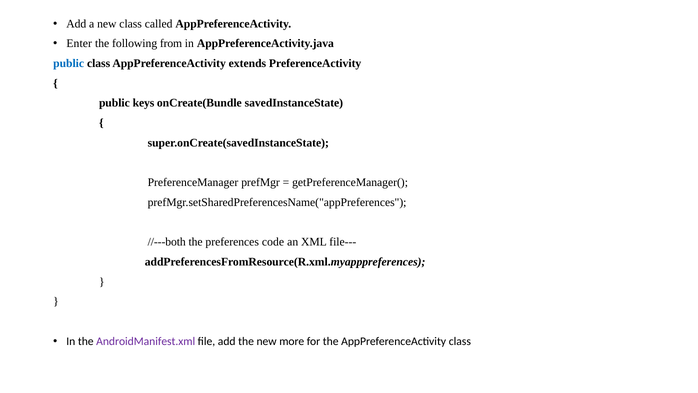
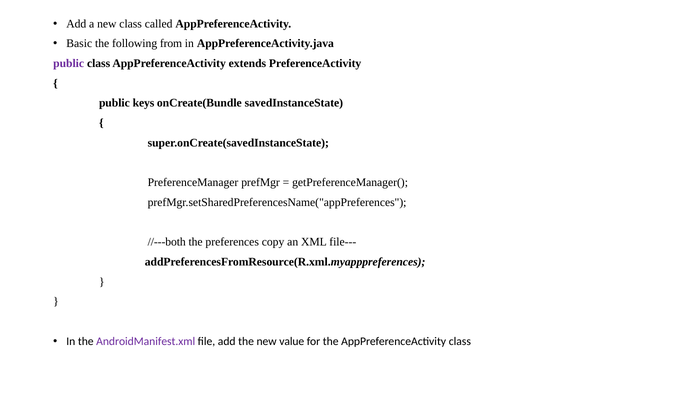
Enter: Enter -> Basic (79, 43)
public colour: blue -> purple (69, 63)
code: code -> copy (273, 242)
more: more -> value (292, 341)
